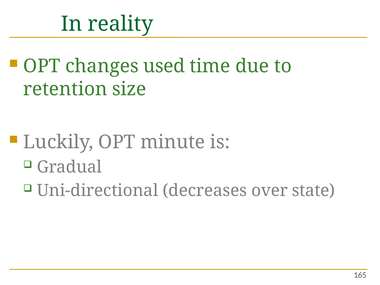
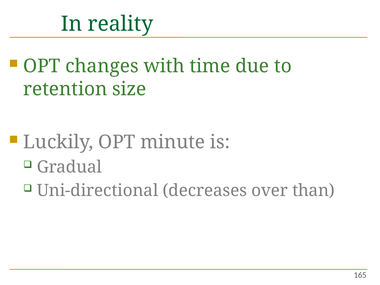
used: used -> with (164, 66)
state: state -> than (313, 191)
